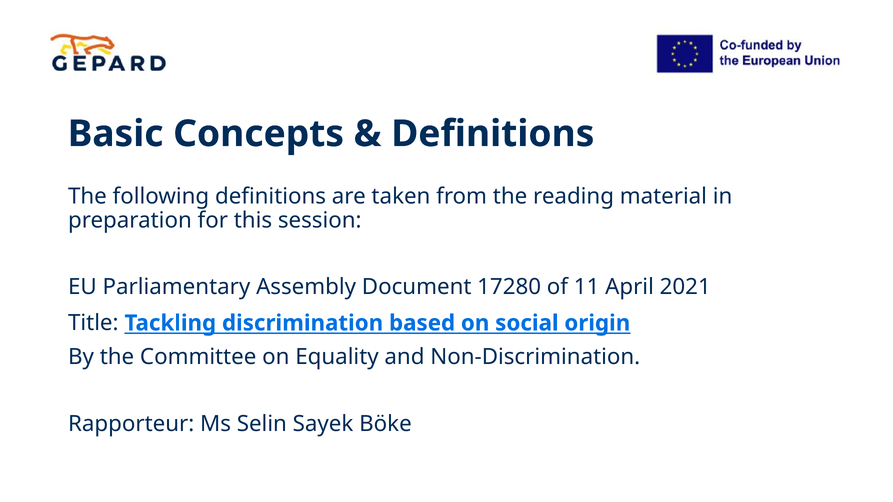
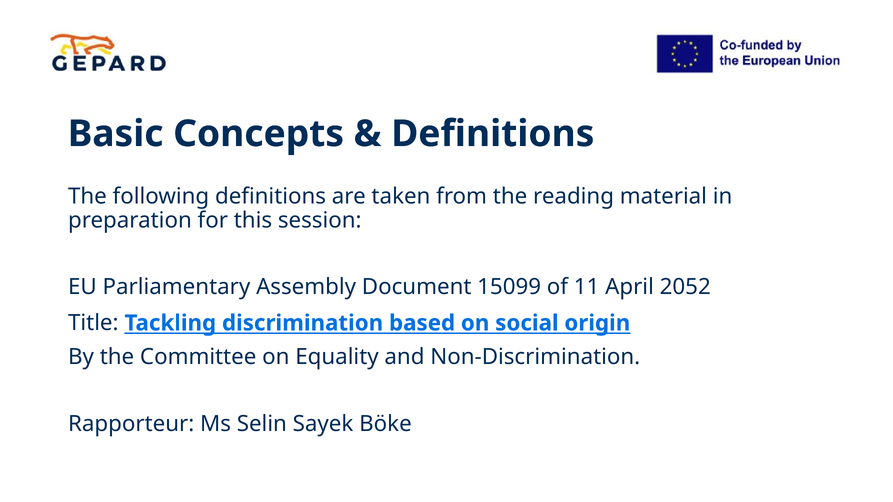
17280: 17280 -> 15099 (509, 287)
2021: 2021 -> 2052 (685, 287)
